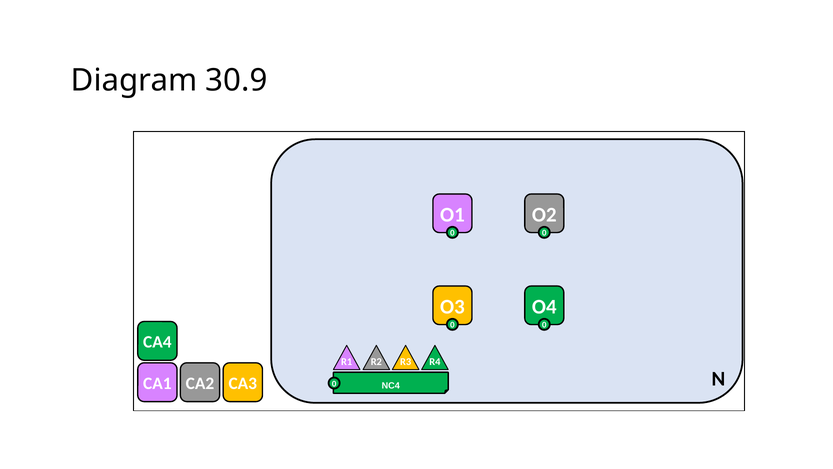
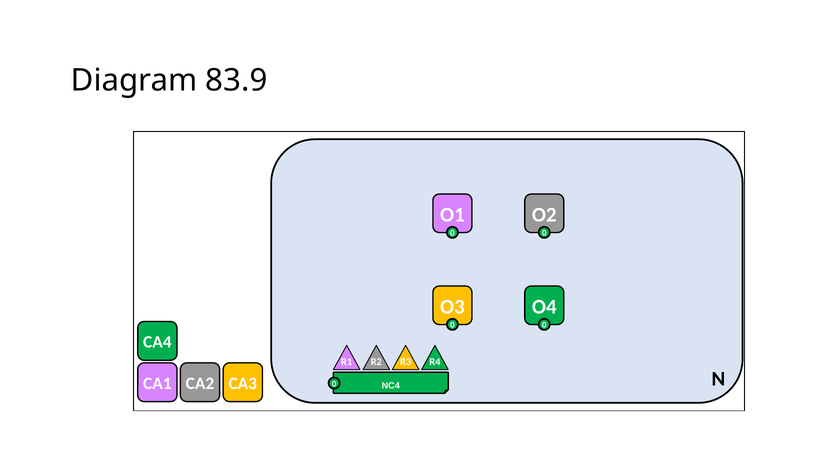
30.9: 30.9 -> 83.9 (236, 80)
